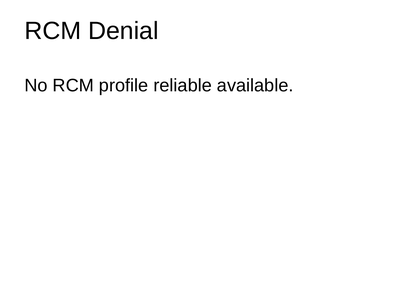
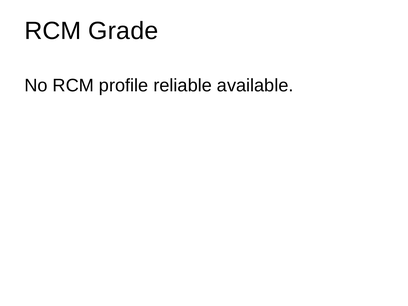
Denial: Denial -> Grade (123, 31)
